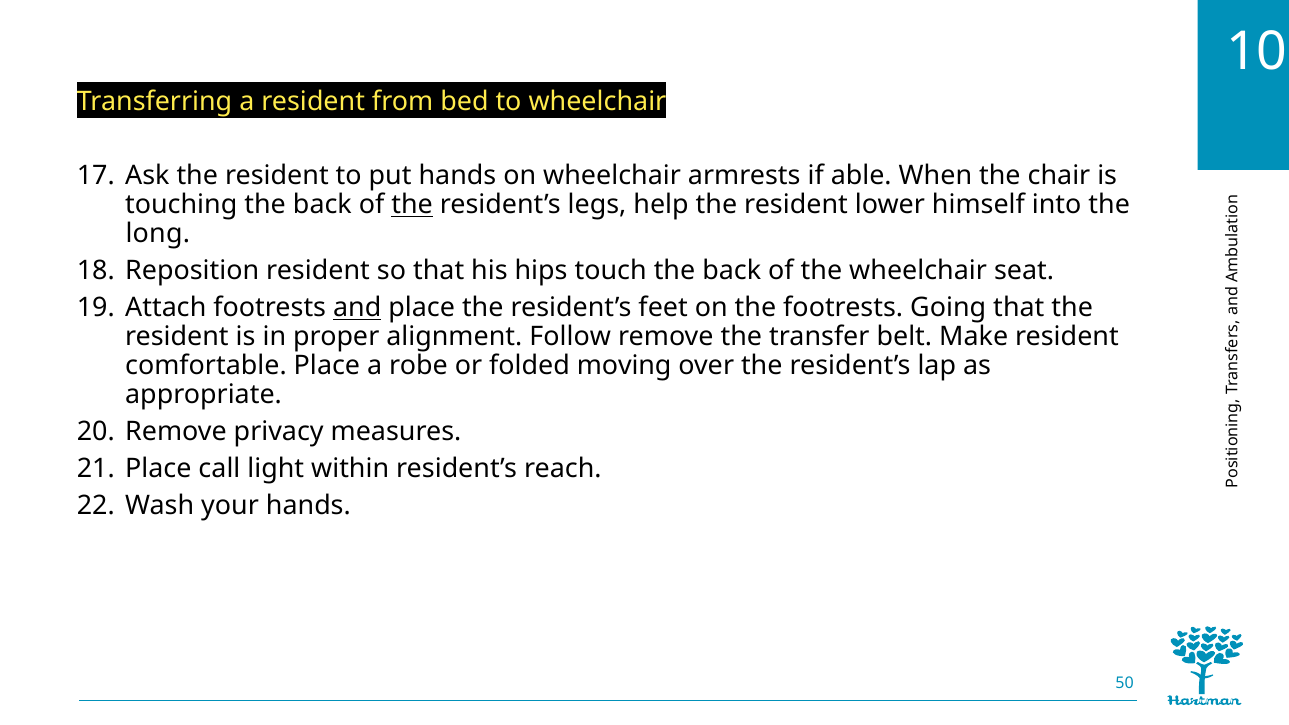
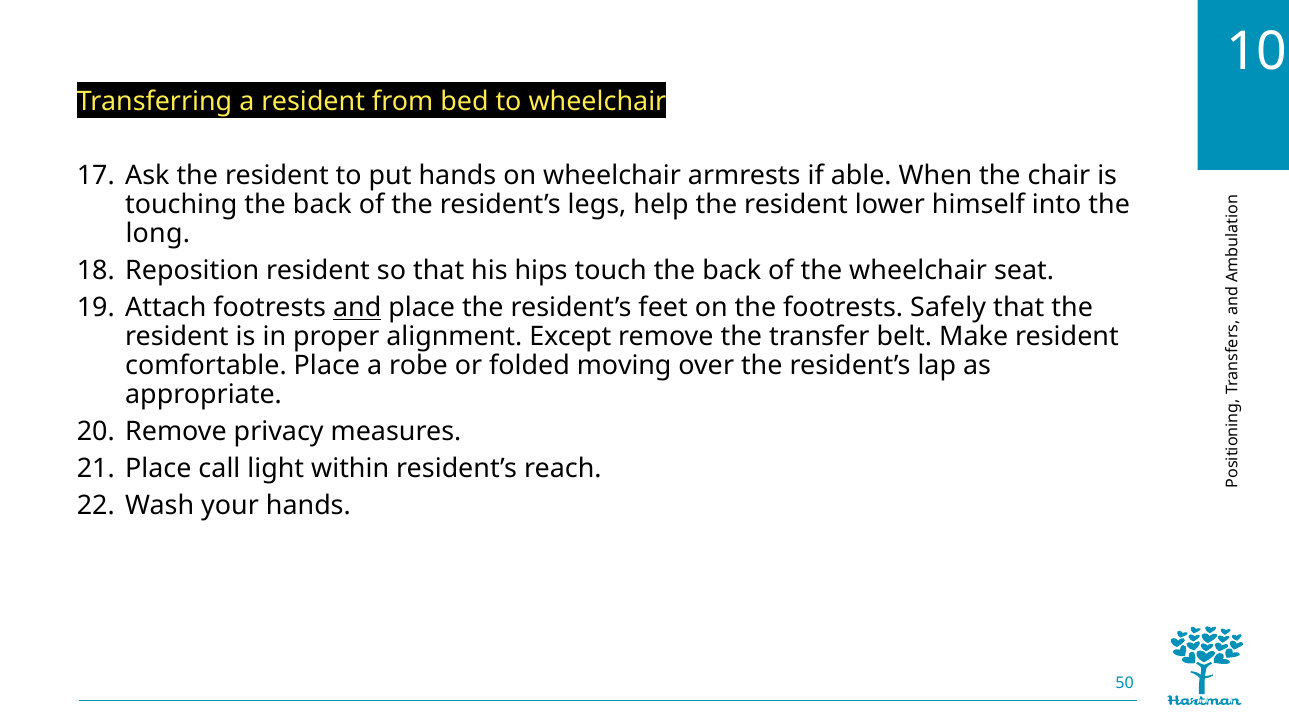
the underline: present -> none (412, 205)
Going: Going -> Safely (948, 308)
Follow: Follow -> Except (570, 337)
